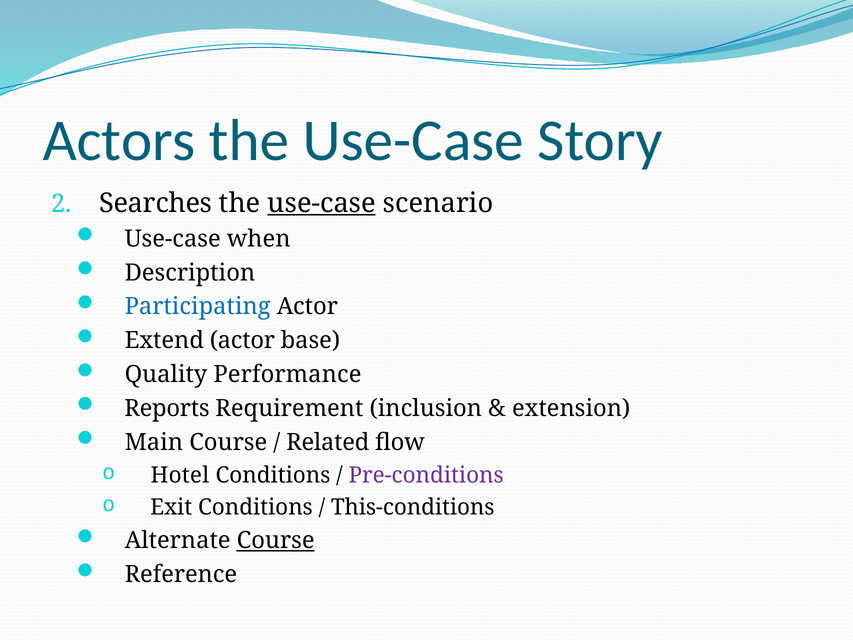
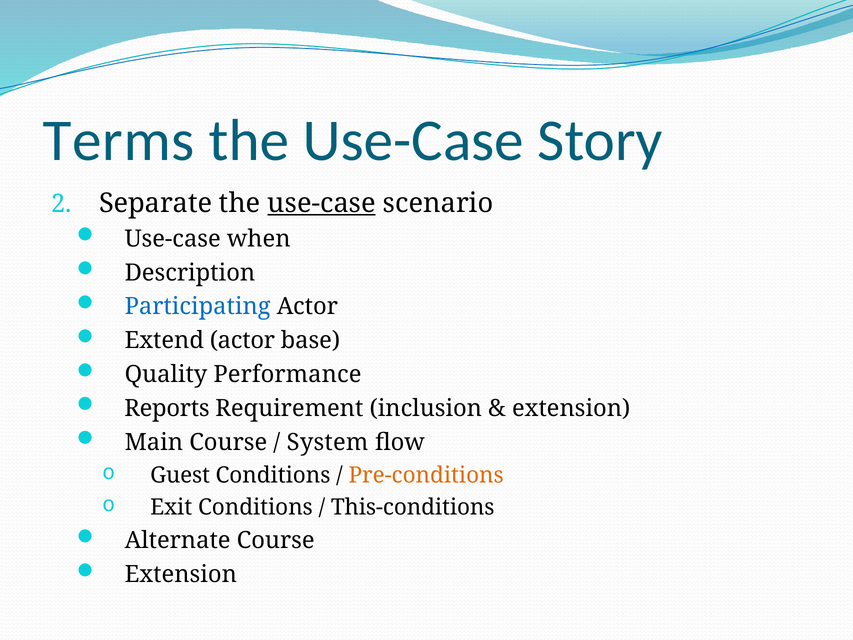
Actors: Actors -> Terms (119, 141)
Searches: Searches -> Separate (156, 203)
Related: Related -> System (328, 442)
Hotel: Hotel -> Guest (180, 475)
Pre-conditions colour: purple -> orange (426, 475)
Course underline: present -> none (276, 540)
Reference: Reference -> Extension (181, 574)
